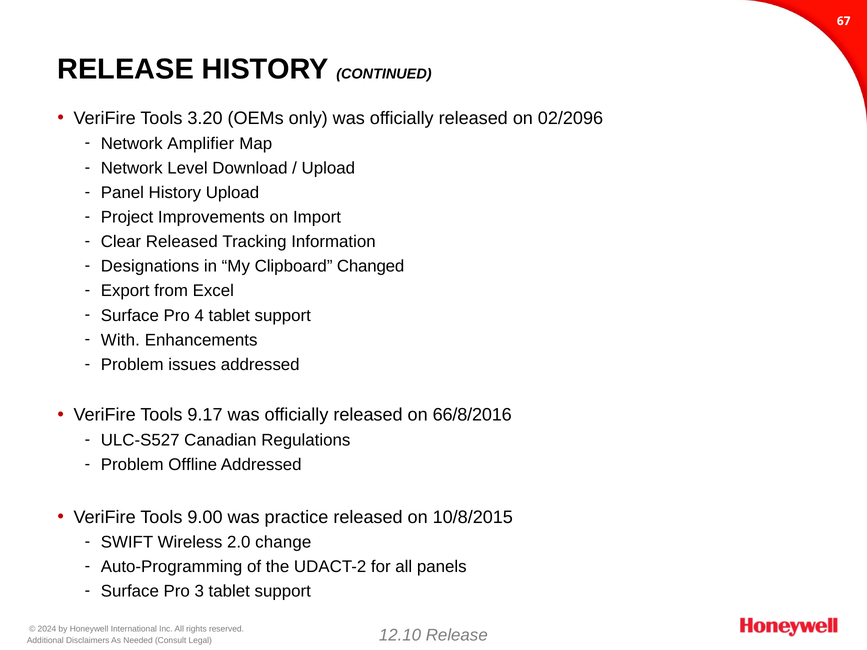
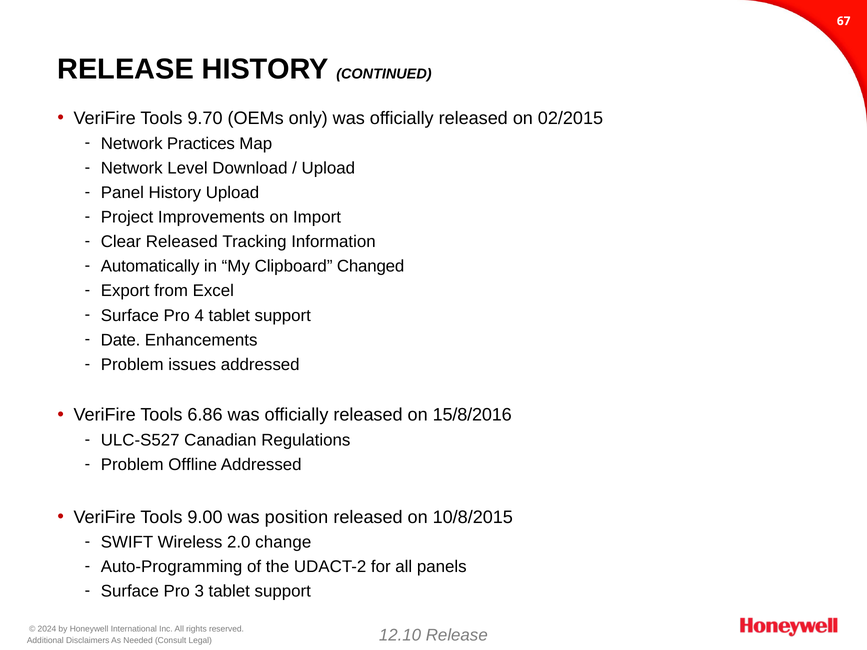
3.20: 3.20 -> 9.70 (205, 118)
02/2096: 02/2096 -> 02/2015 (570, 118)
Amplifier: Amplifier -> Practices (201, 144)
Designations: Designations -> Automatically (150, 266)
With: With -> Date (121, 340)
9.17: 9.17 -> 6.86 (205, 415)
66/8/2016: 66/8/2016 -> 15/8/2016 (472, 415)
practice: practice -> position (296, 517)
